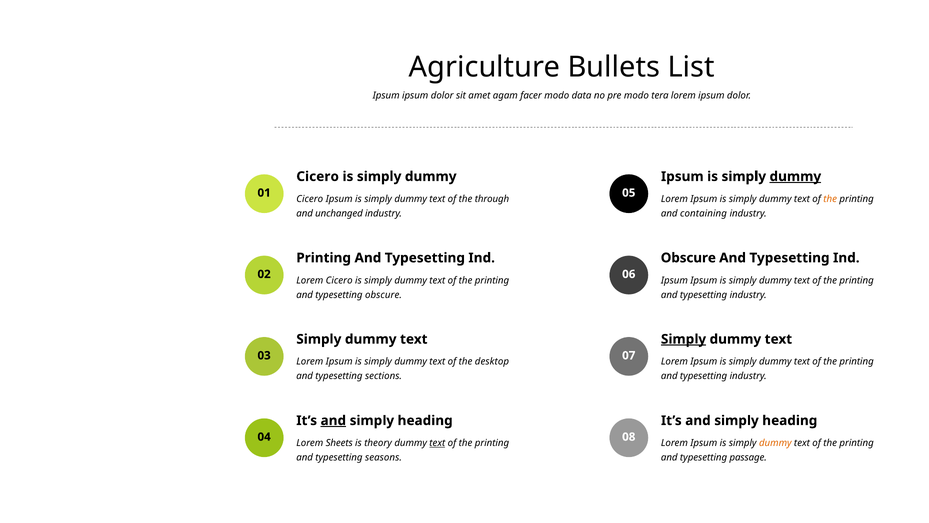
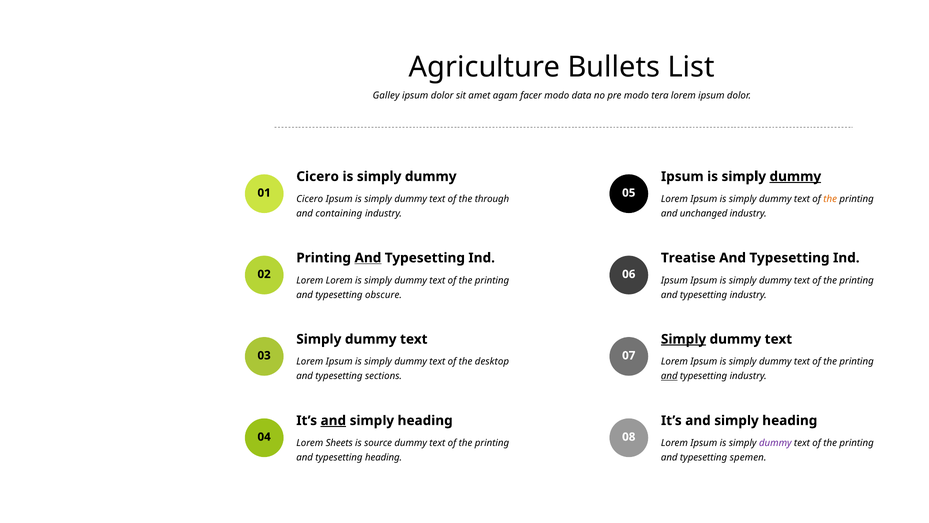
Ipsum: Ipsum -> Galley (386, 95)
unchanged: unchanged -> containing (339, 213)
containing: containing -> unchanged (704, 213)
And underline: none -> present (368, 258)
Obscure: Obscure -> Treatise (688, 258)
Lorem Cicero: Cicero -> Lorem (339, 280)
and underline: none -> present (669, 376)
theory: theory -> source (378, 443)
text underline: present -> none (437, 443)
dummy colour: orange -> purple (775, 443)
typesetting seasons: seasons -> heading (384, 457)
passage: passage -> spemen (748, 457)
